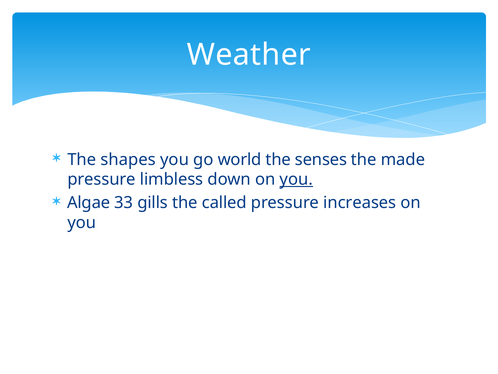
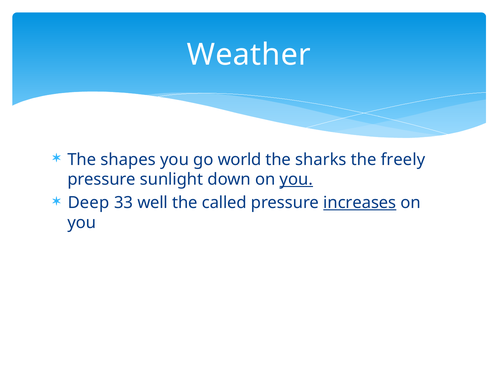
senses: senses -> sharks (321, 159)
made: made -> freely (403, 159)
limbless: limbless -> sunlight (172, 179)
Algae: Algae -> Deep (88, 202)
gills: gills -> well (153, 202)
increases underline: none -> present (360, 202)
